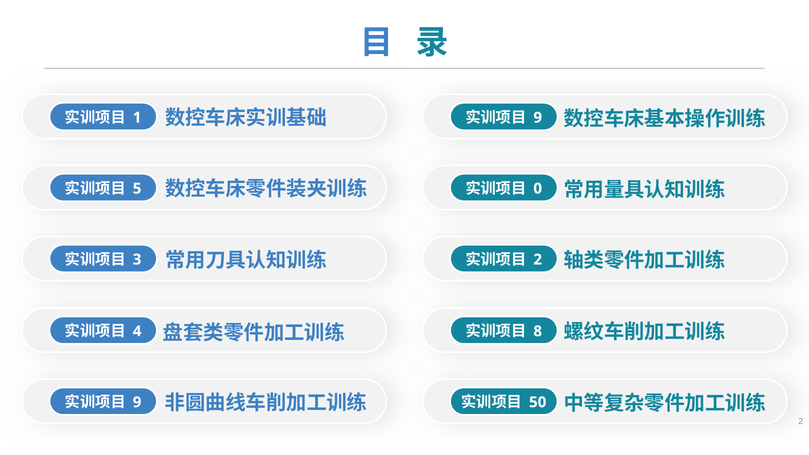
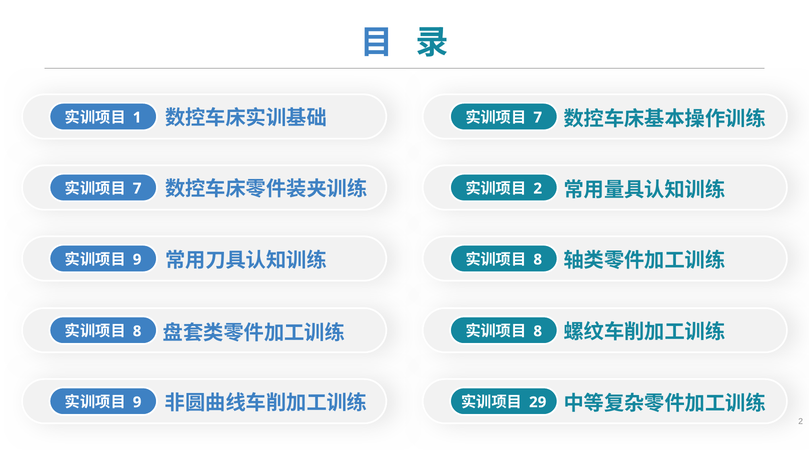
9: 9 -> 7 (538, 118)
5: 5 -> 7 (137, 189)
0: 0 -> 2 (538, 189)
3: 3 -> 9 (137, 260)
2: 2 -> 8 (538, 260)
4: 4 -> 8 (137, 331)
50: 50 -> 29 (538, 402)
